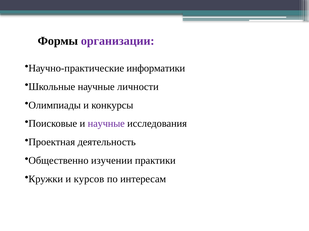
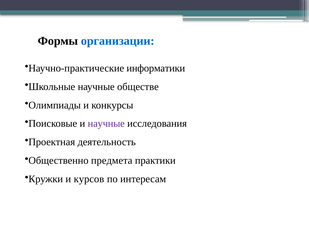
организации colour: purple -> blue (118, 41)
личности: личности -> обществе (138, 87)
изучении: изучении -> предмета (112, 161)
